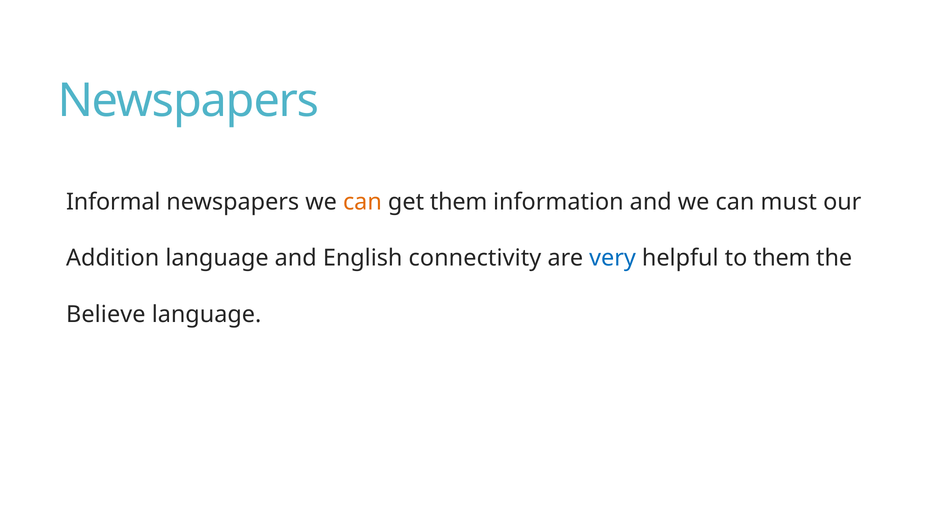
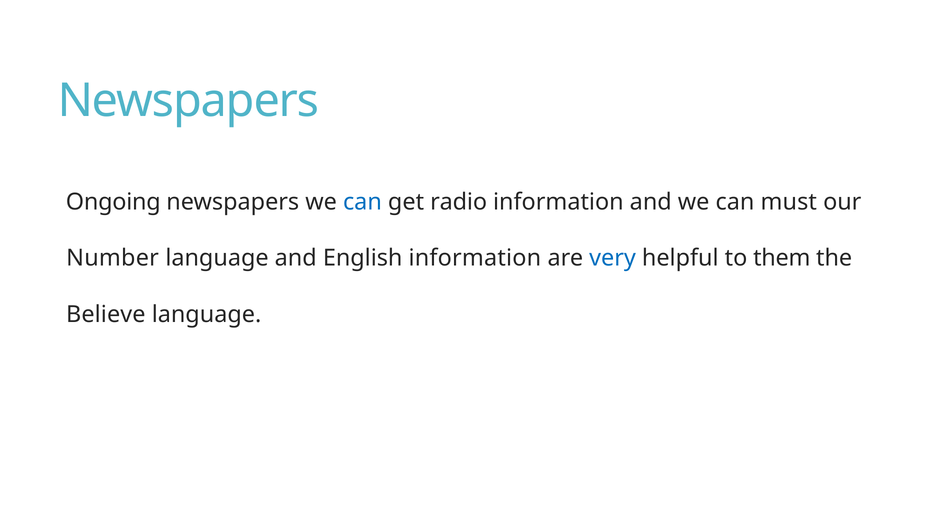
Informal: Informal -> Ongoing (113, 202)
can colour: orange -> blue (362, 202)
get them: them -> radio (459, 202)
Addition: Addition -> Number (113, 258)
English connectivity: connectivity -> information (475, 258)
